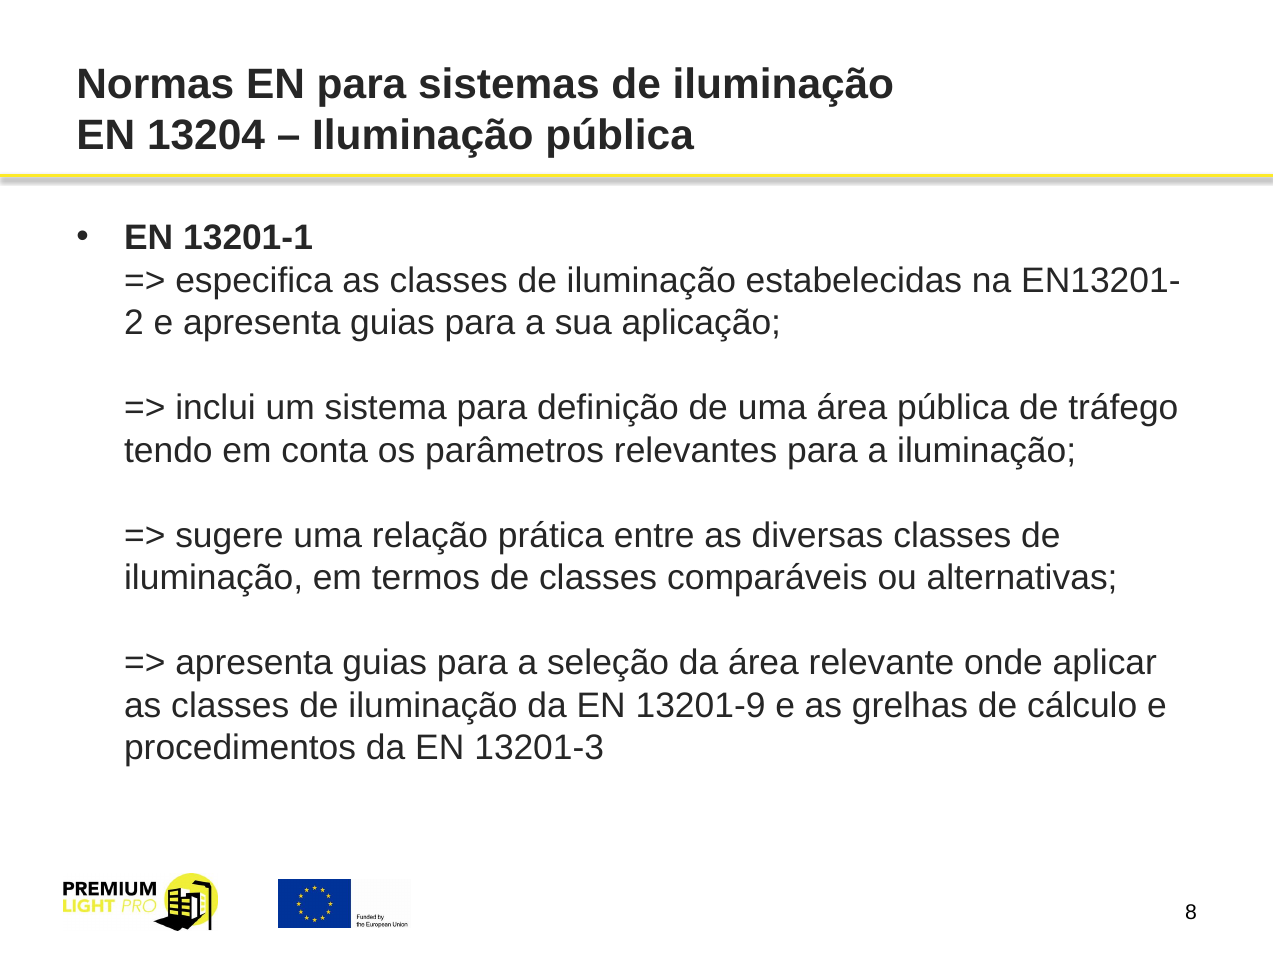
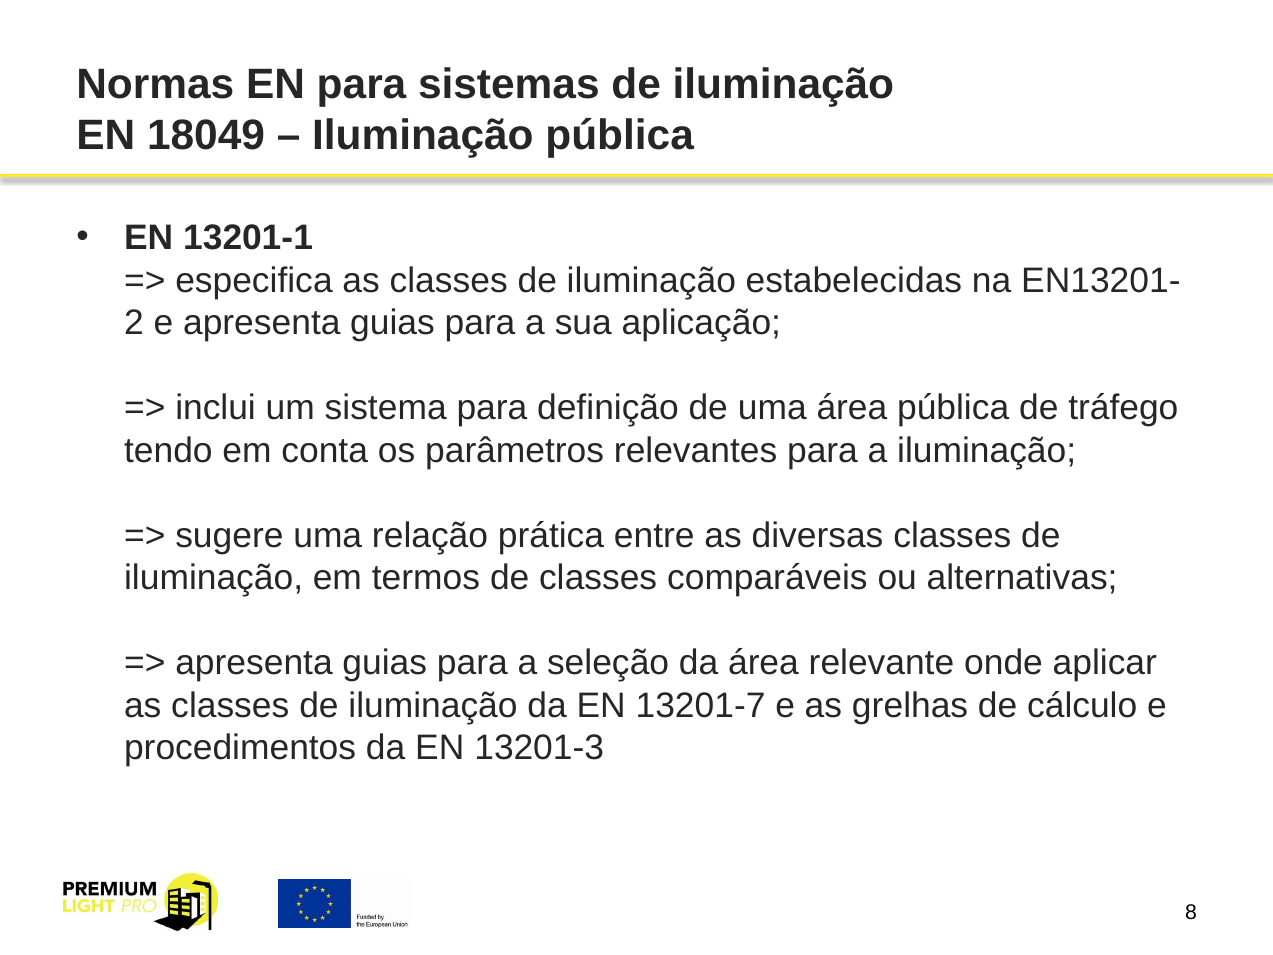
13204: 13204 -> 18049 (206, 135)
13201-9: 13201-9 -> 13201-7 (701, 705)
